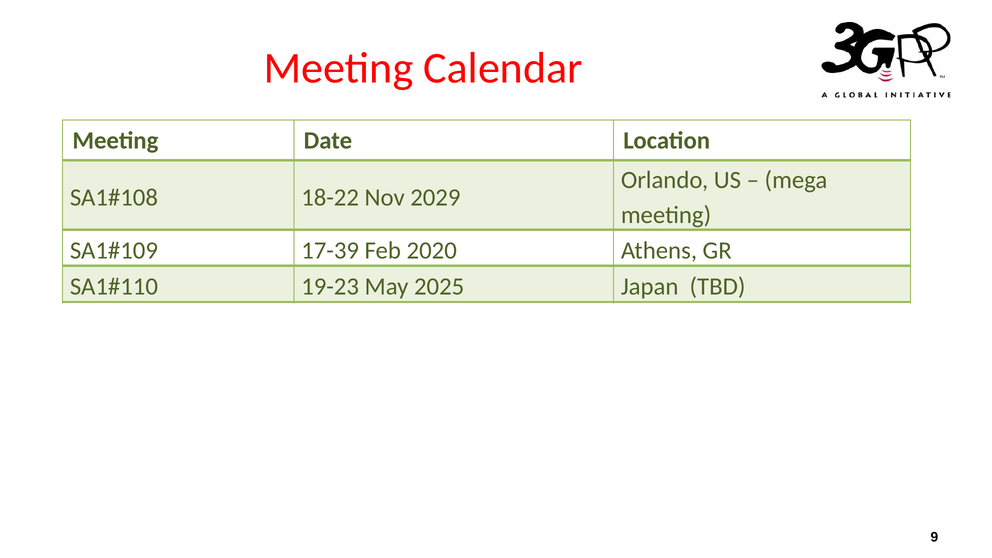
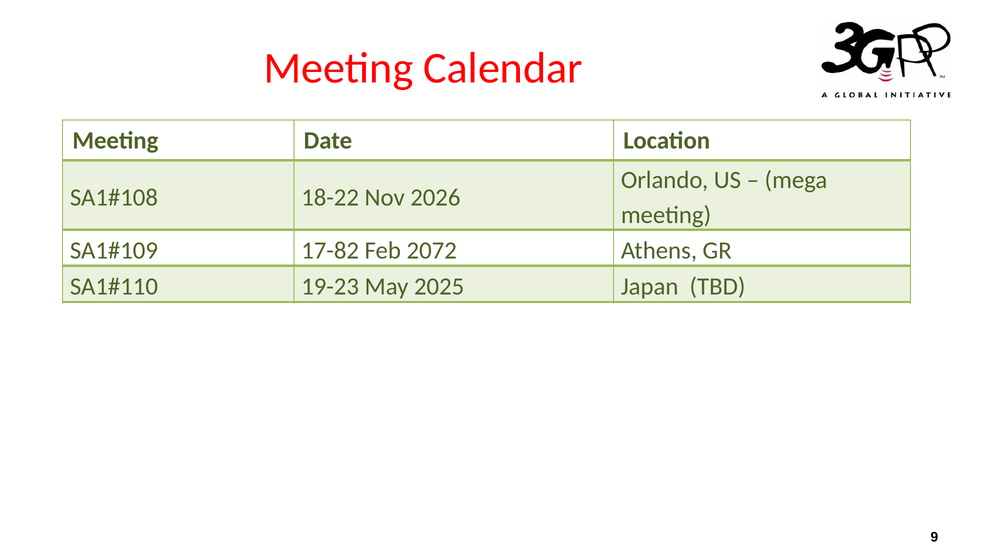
2029: 2029 -> 2026 (435, 198)
17-39: 17-39 -> 17-82 (330, 250)
2020: 2020 -> 2072 (432, 250)
